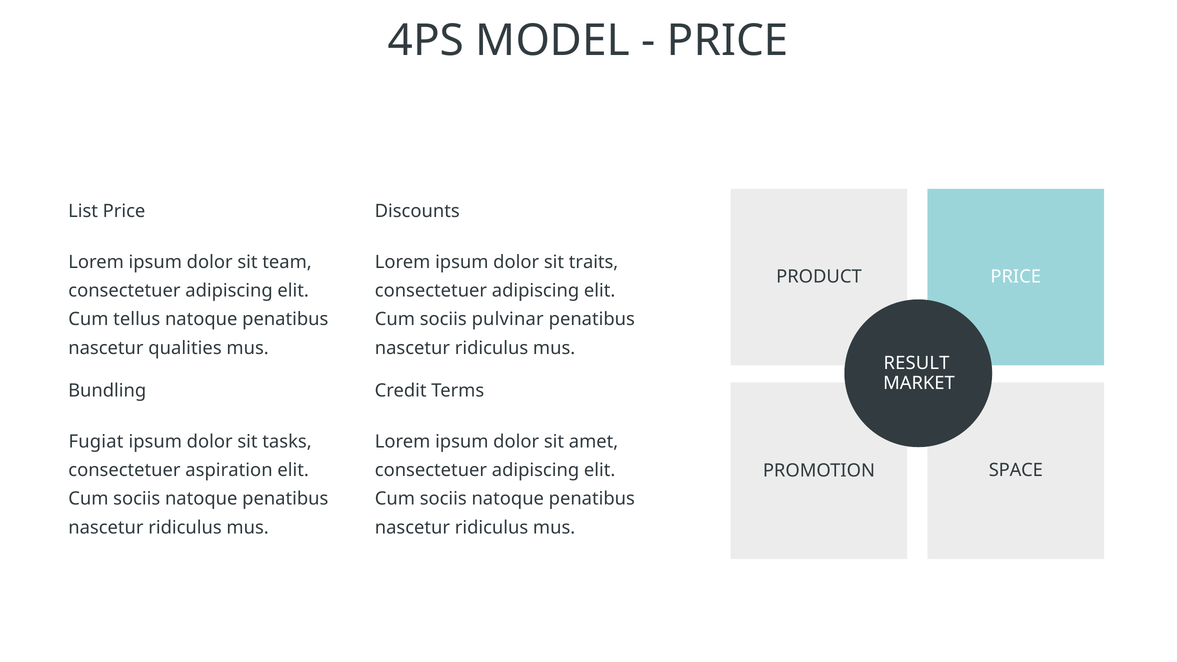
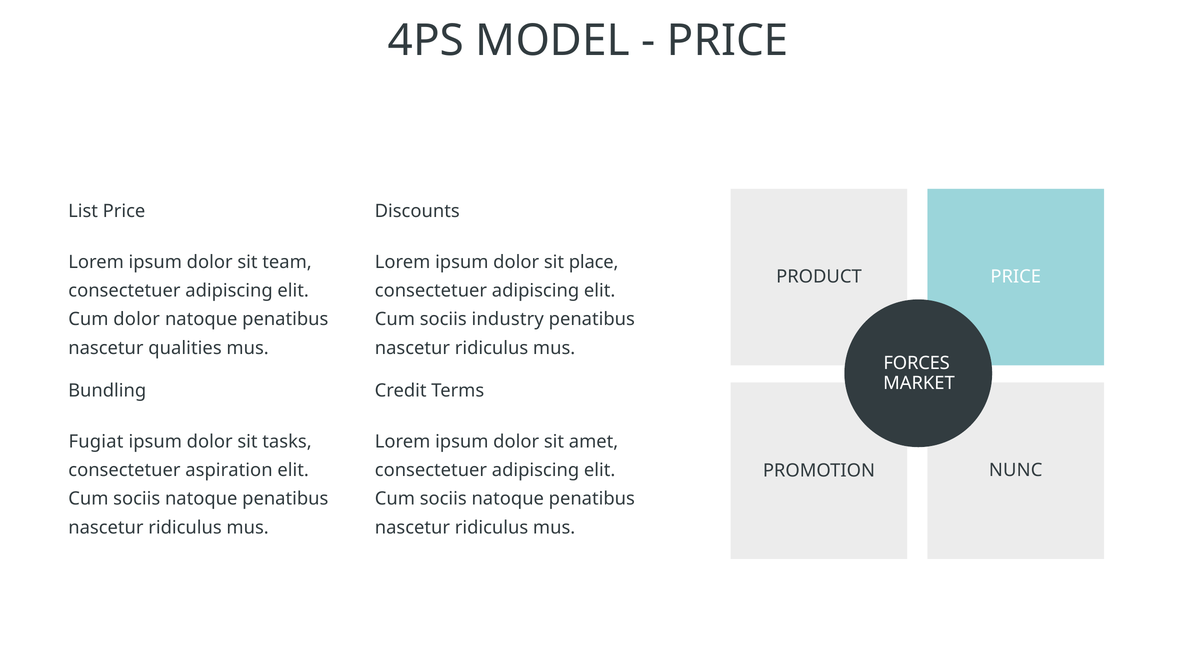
traits: traits -> place (594, 262)
Cum tellus: tellus -> dolor (137, 319)
pulvinar: pulvinar -> industry (508, 319)
RESULT: RESULT -> FORCES (917, 363)
SPACE: SPACE -> NUNC (1016, 470)
